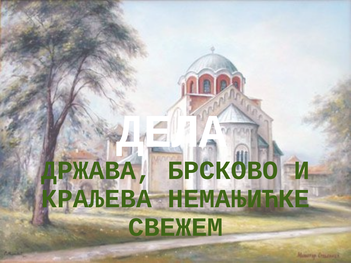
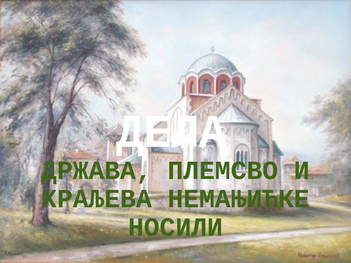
БРСКОВО: БРСКОВО -> ПЛЕМСВО (223, 171)
СВЕЖЕМ: СВЕЖЕМ -> НОСИЛИ (175, 227)
